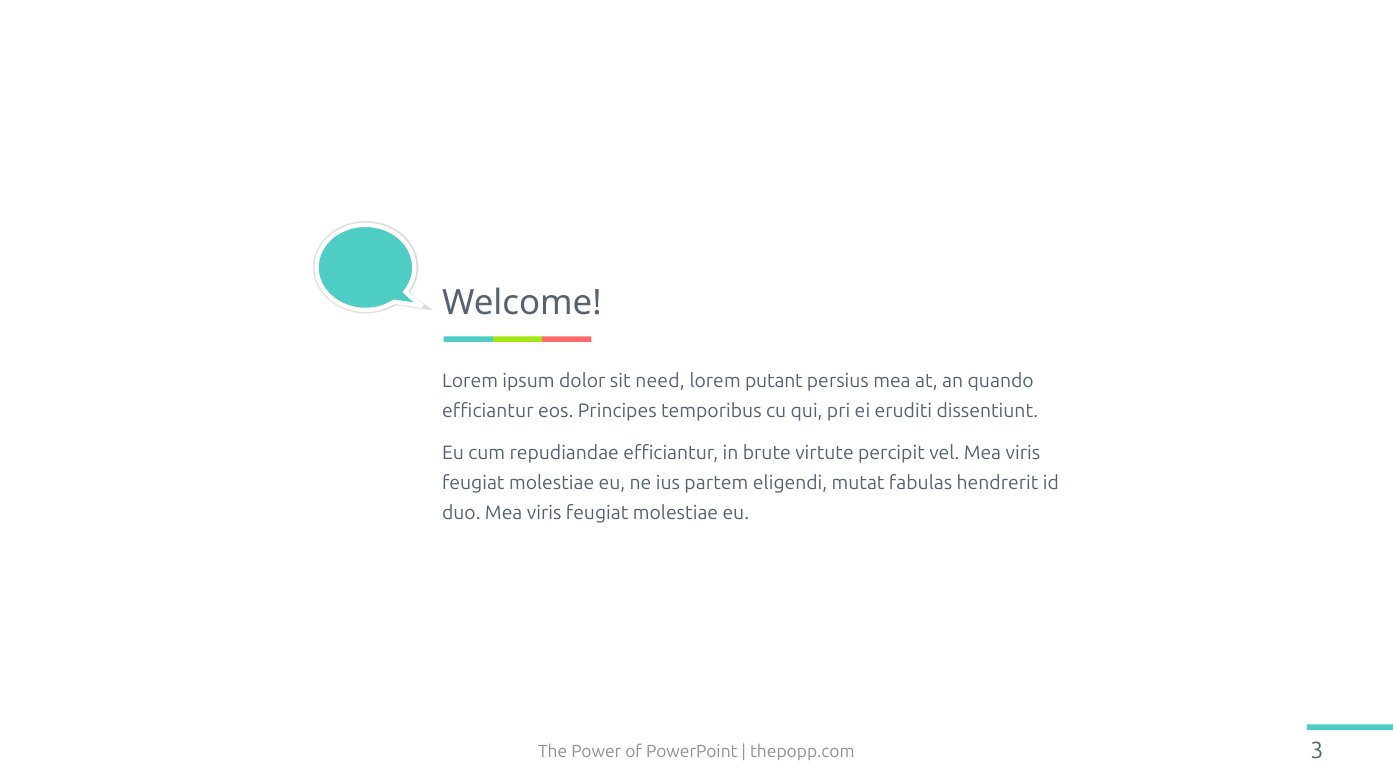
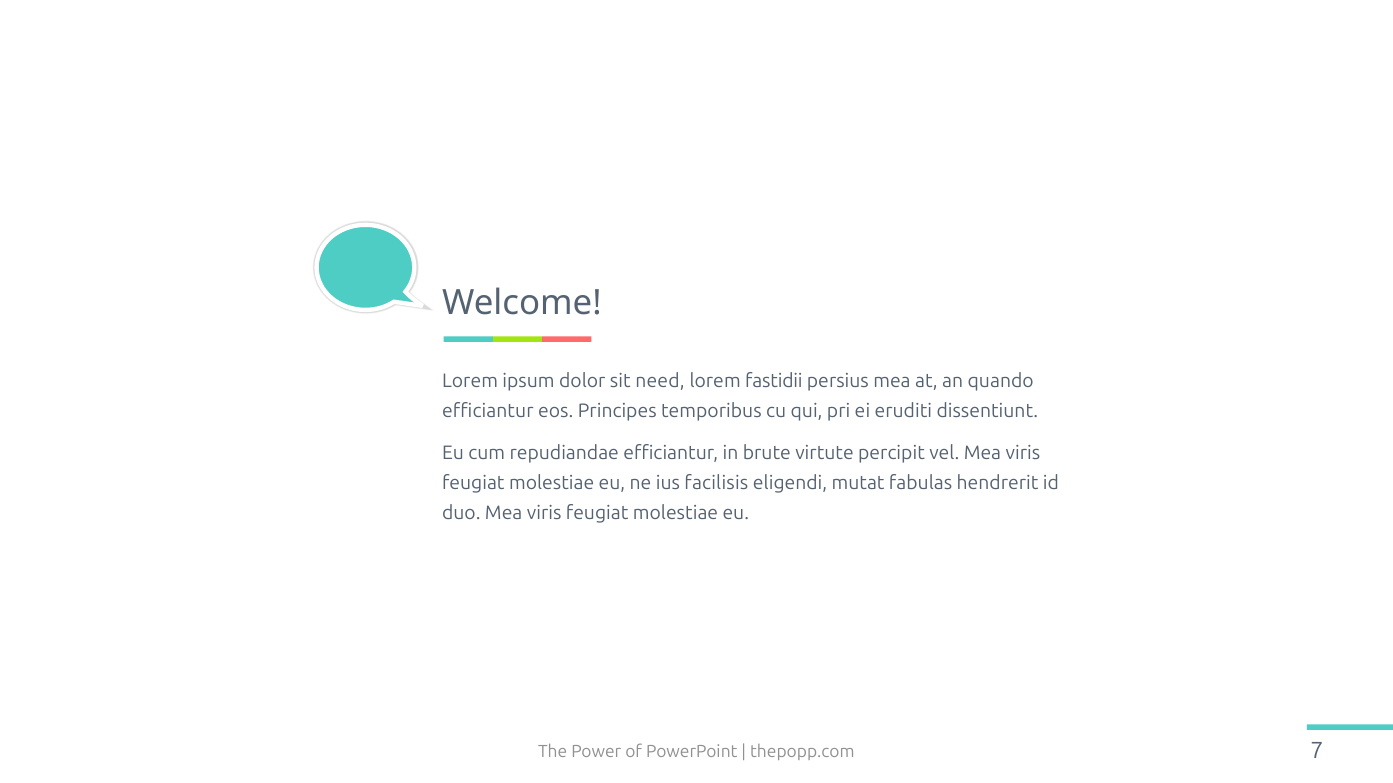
putant: putant -> fastidii (774, 381)
partem: partem -> facilisis (716, 484)
3: 3 -> 7 (1317, 751)
